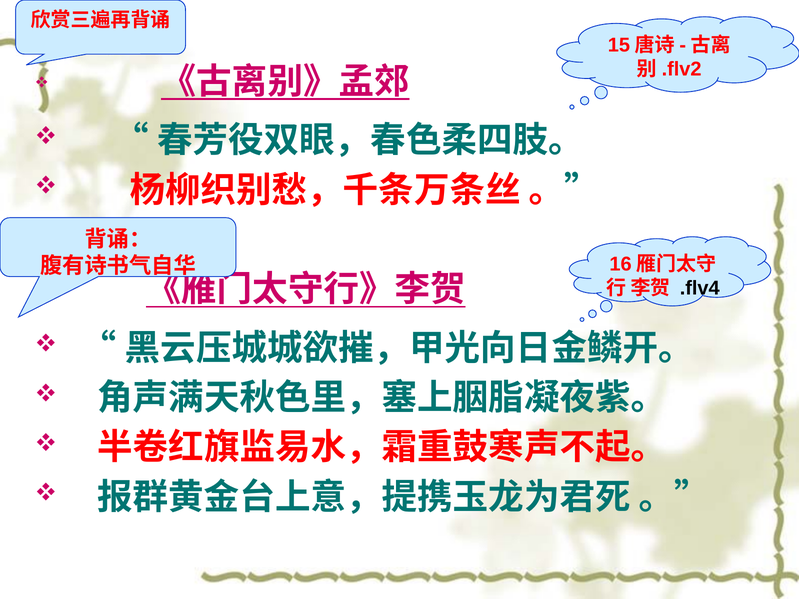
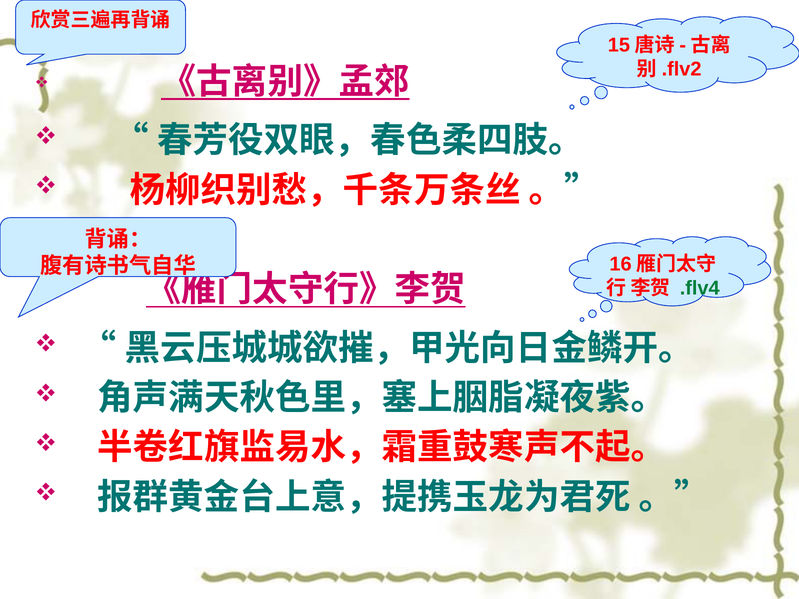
.flv4 colour: black -> green (700, 288)
